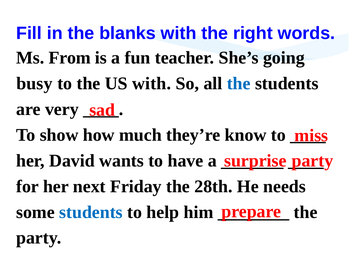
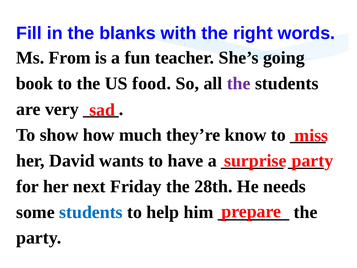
busy: busy -> book (35, 83)
US with: with -> food (152, 83)
the colour: blue -> purple (239, 83)
